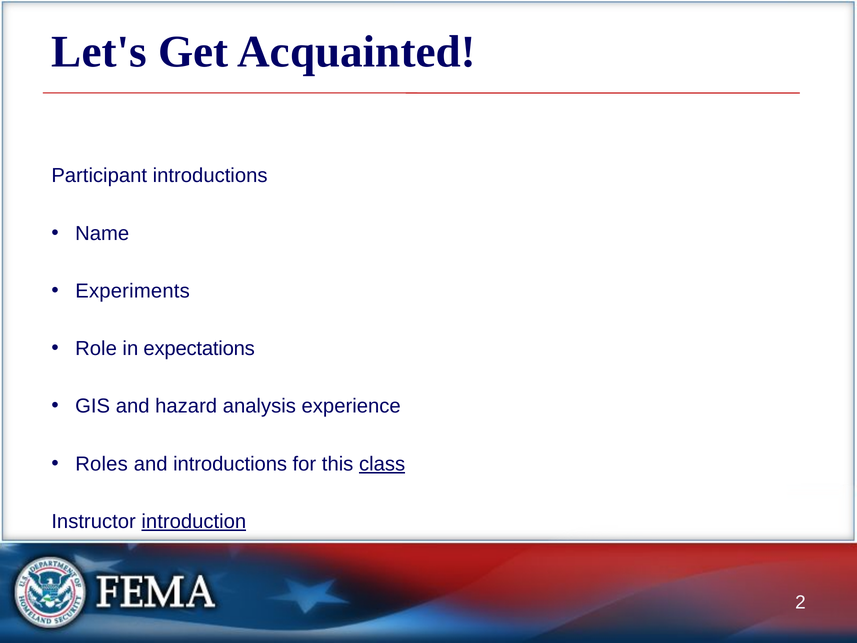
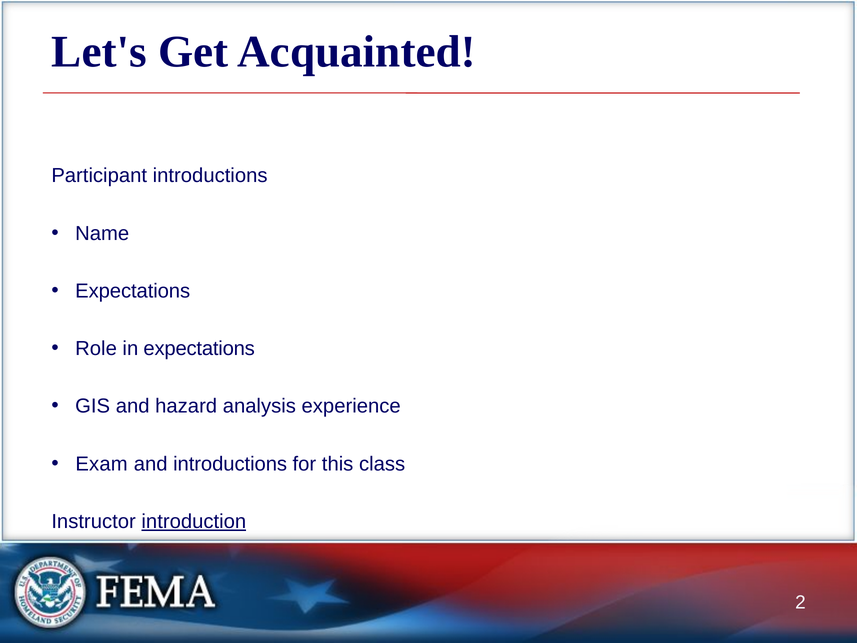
Experiments: Experiments -> Expectations (133, 291)
Roles: Roles -> Exam (102, 464)
class underline: present -> none (382, 464)
